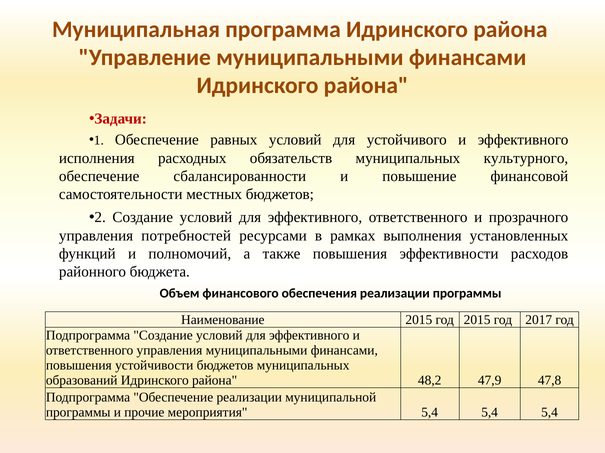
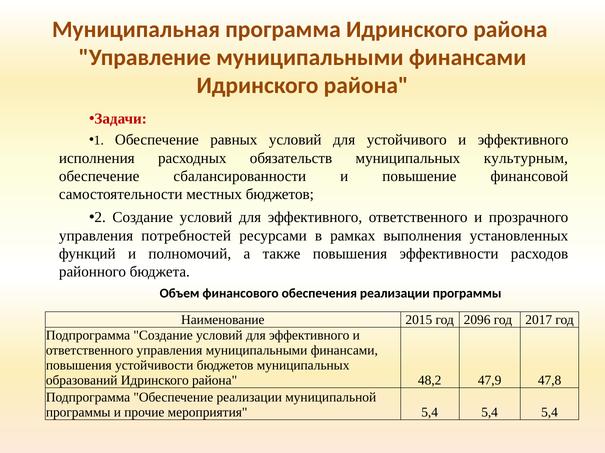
культурного: культурного -> культурным (526, 158)
год 2015: 2015 -> 2096 (477, 320)
